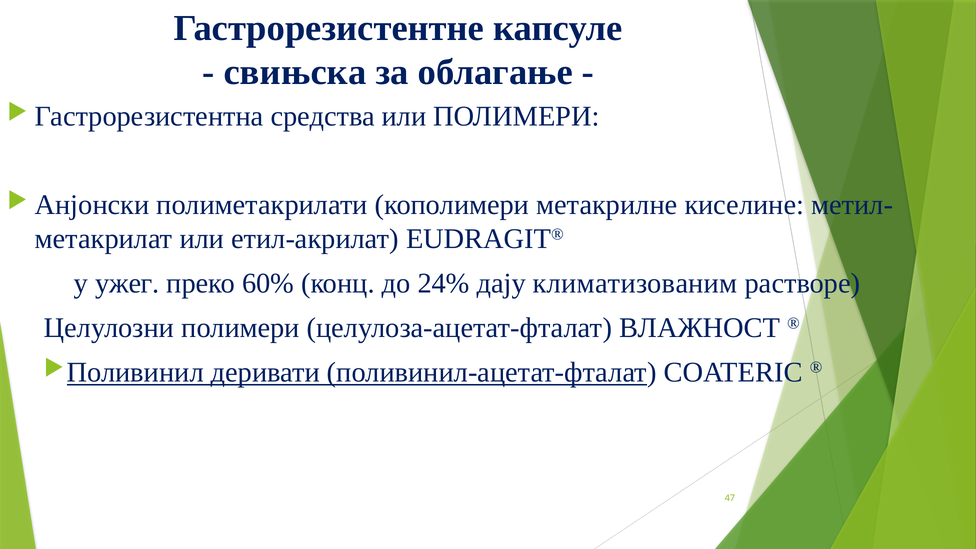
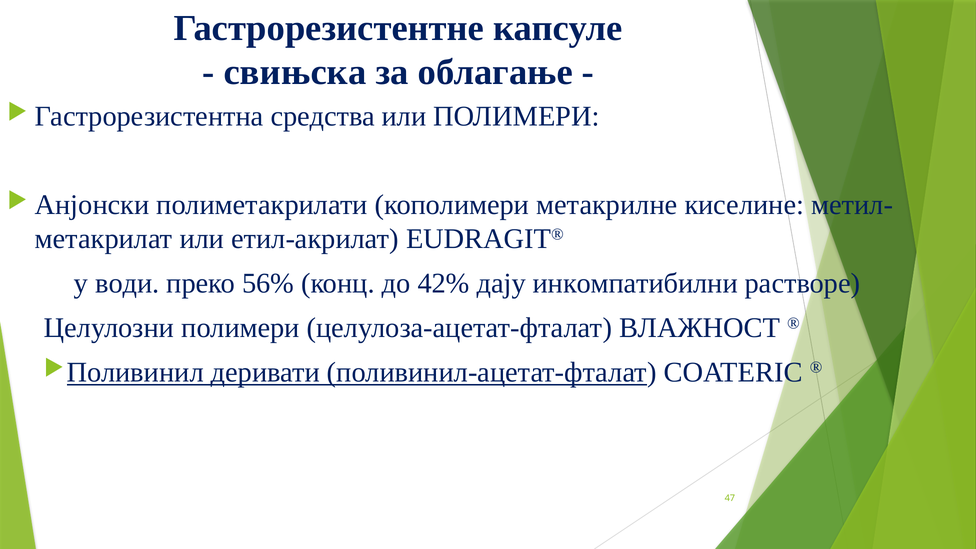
ужег: ужег -> води (127, 283)
60%: 60% -> 56% (268, 283)
24%: 24% -> 42% (444, 283)
климатизованим: климатизованим -> инкомпатибилни (635, 283)
